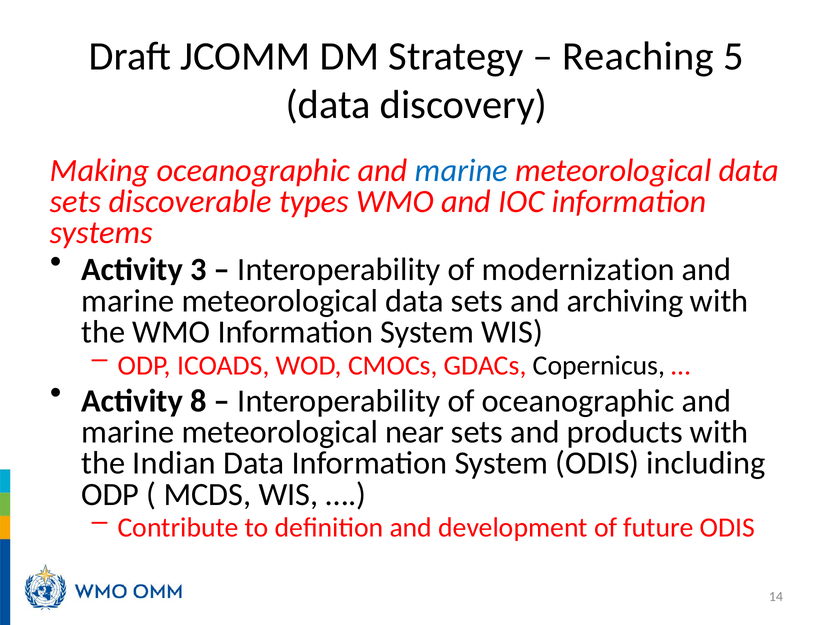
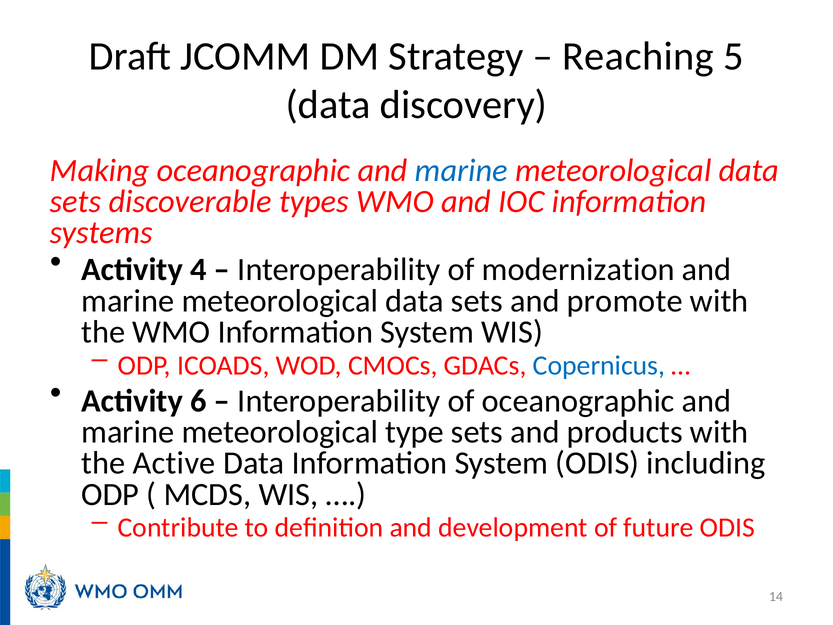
3: 3 -> 4 (198, 270)
archiving: archiving -> promote (625, 301)
Copernicus colour: black -> blue (599, 365)
8: 8 -> 6 (198, 401)
near: near -> type (415, 432)
Indian: Indian -> Active (174, 463)
